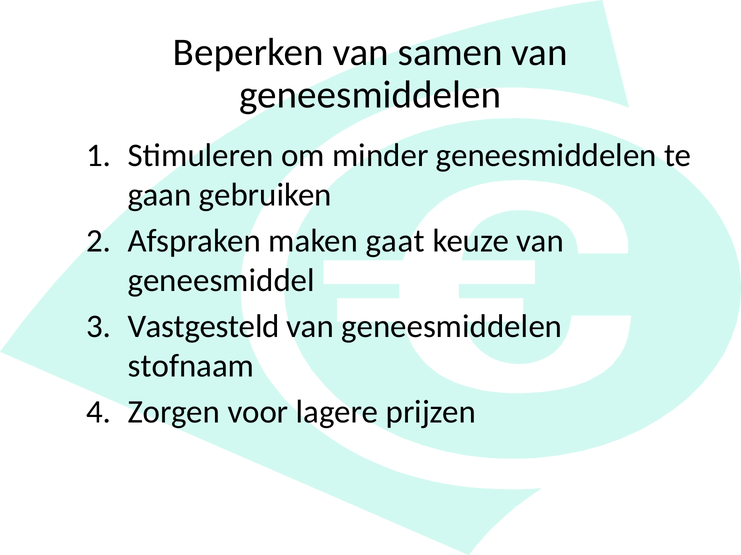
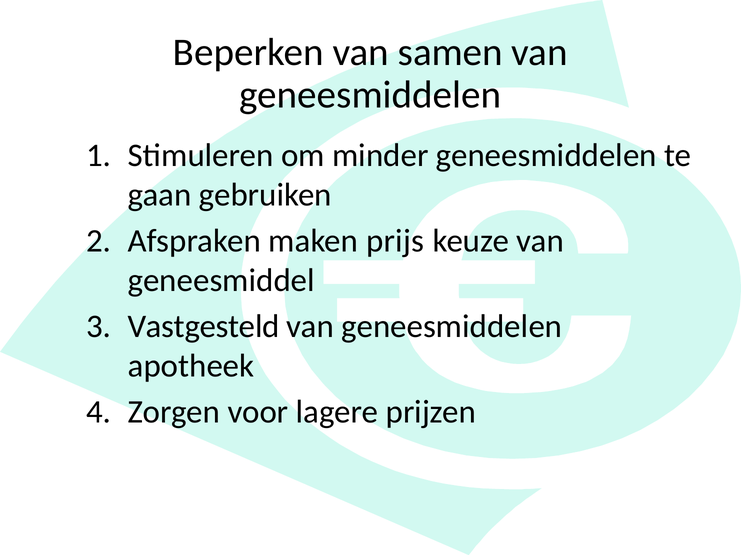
gaat: gaat -> prijs (395, 241)
stofnaam: stofnaam -> apotheek (191, 366)
